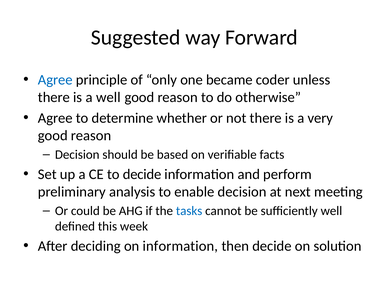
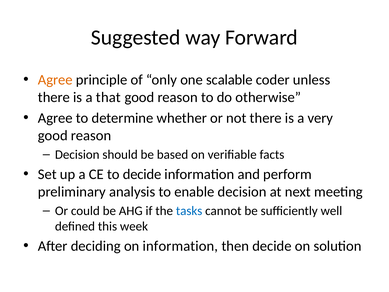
Agree colour: blue -> orange (55, 80)
became: became -> scalable (229, 80)
a well: well -> that (108, 97)
